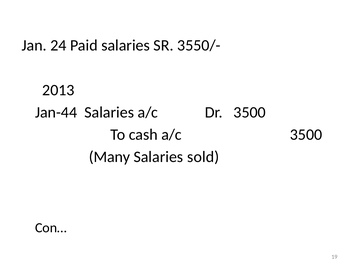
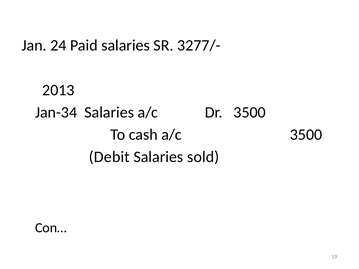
3550/-: 3550/- -> 3277/- (199, 45)
Jan-44: Jan-44 -> Jan-34 (56, 112)
Many: Many -> Debit (109, 157)
